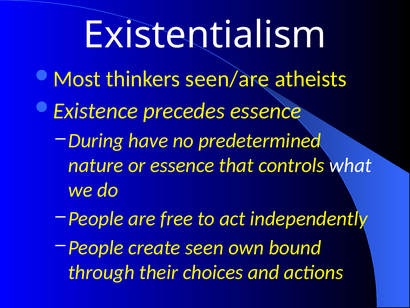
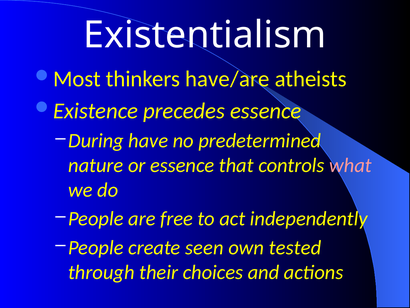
seen/are: seen/are -> have/are (227, 79)
what colour: white -> pink (350, 165)
bound: bound -> tested (295, 247)
